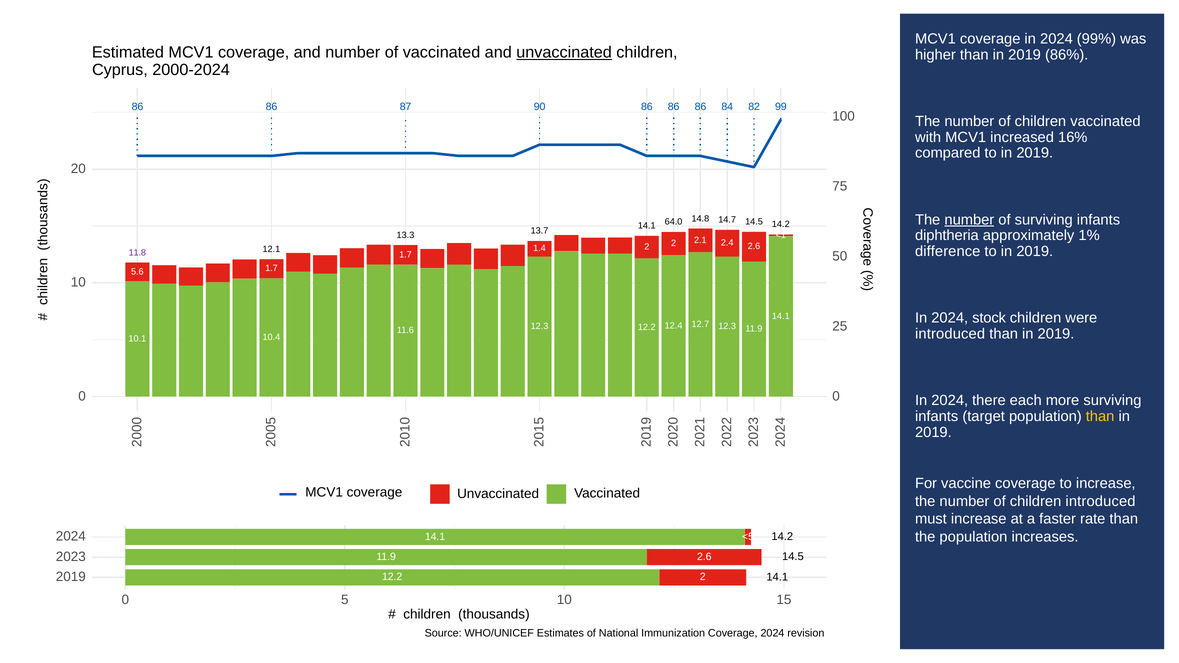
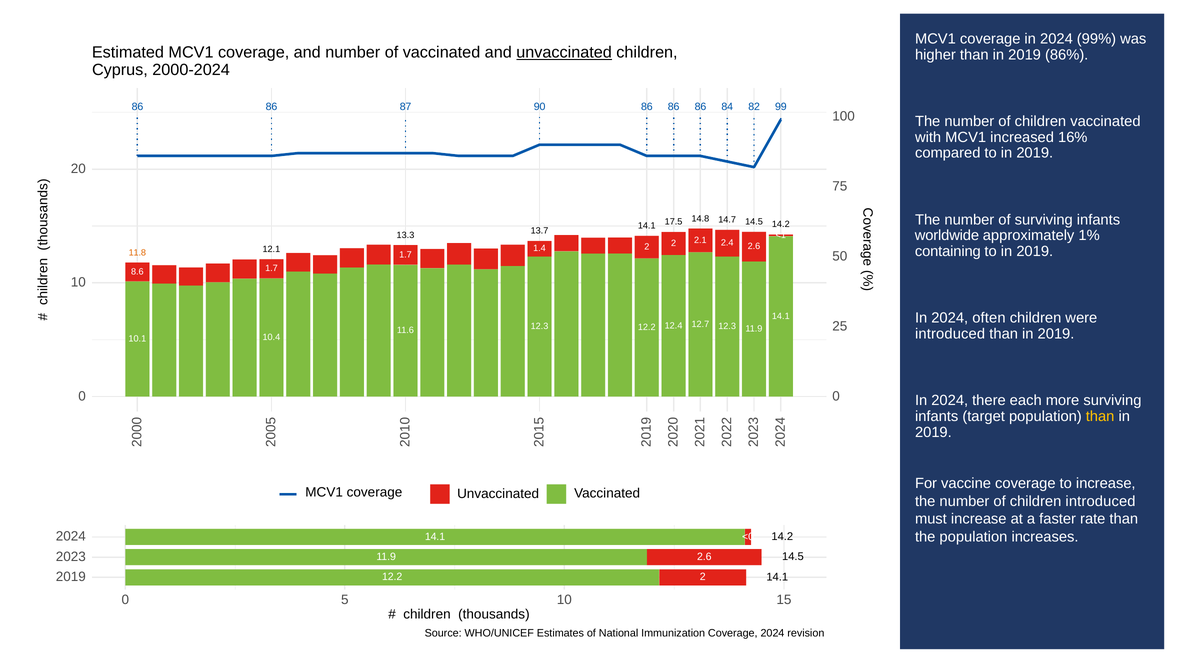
number underline: present -> none (969, 220)
64.0: 64.0 -> 17.5 (674, 222)
diphtheria: diphtheria -> worldwide (947, 236)
difference: difference -> containing (948, 252)
11.8 colour: purple -> orange (137, 253)
5.6: 5.6 -> 8.6 (137, 272)
stock: stock -> often (989, 318)
<5: <5 -> <0 (748, 537)
